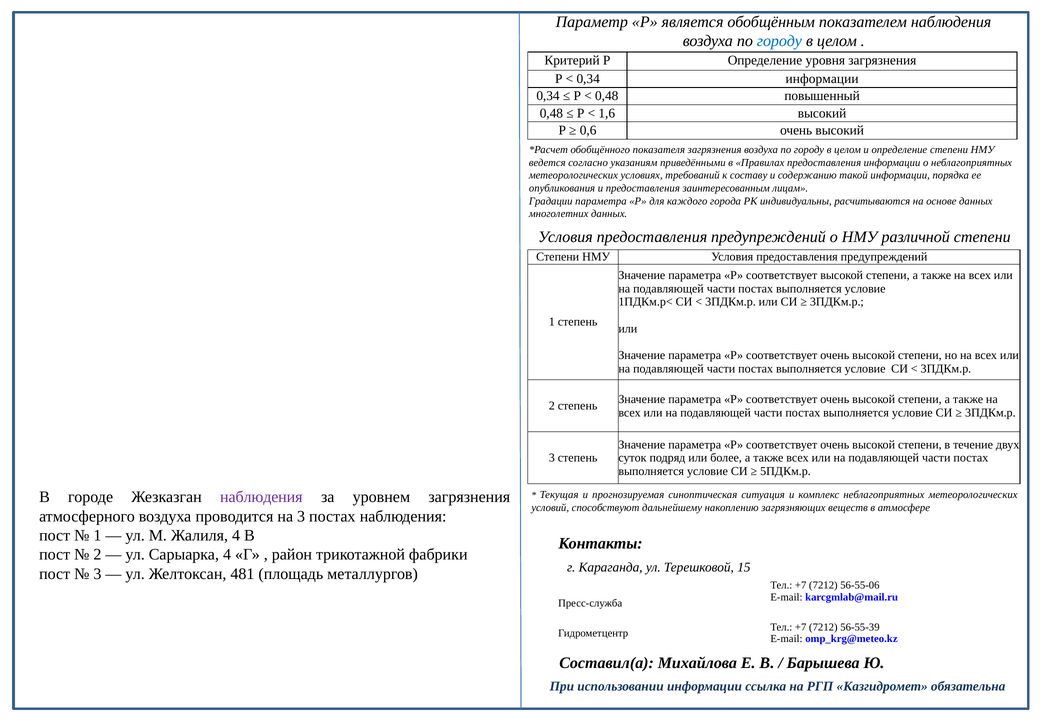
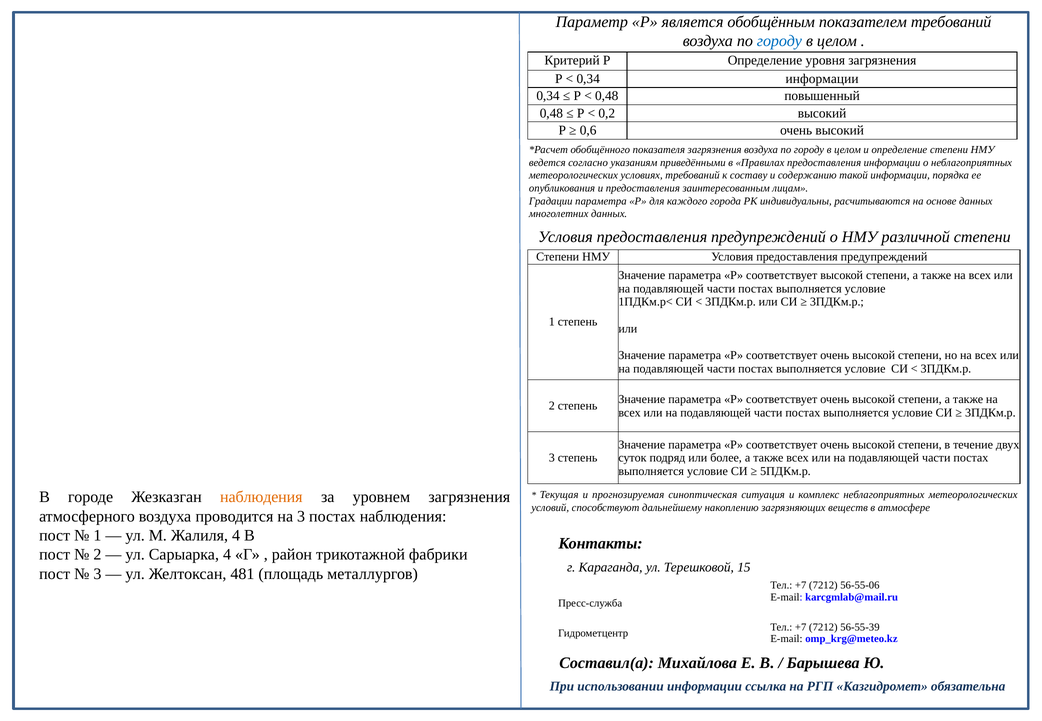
показателем наблюдения: наблюдения -> требований (951, 22)
1,6: 1,6 -> 0,2 (607, 113)
наблюдения colour: purple -> orange (261, 497)
